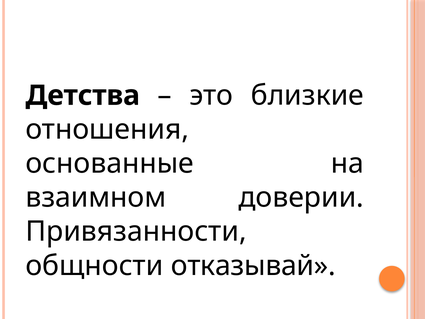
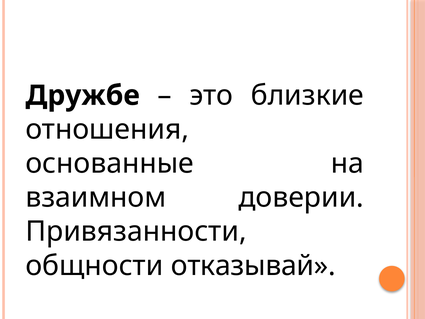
Детства: Детства -> Дружбе (83, 95)
